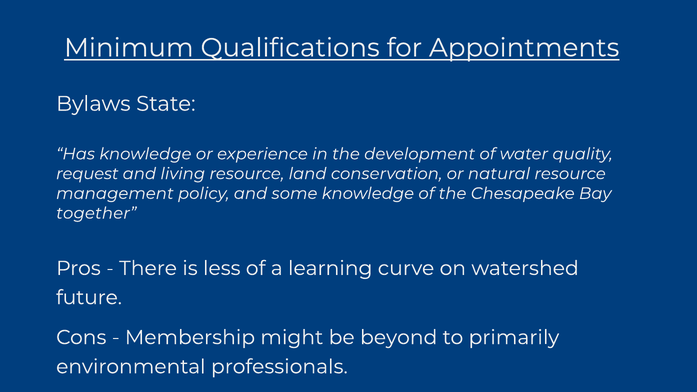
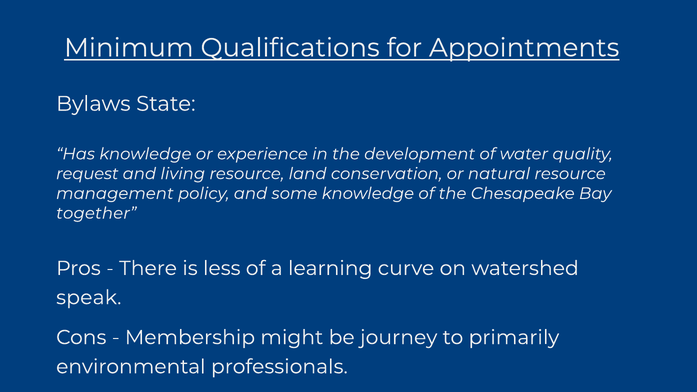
future: future -> speak (89, 298)
beyond: beyond -> journey (399, 337)
